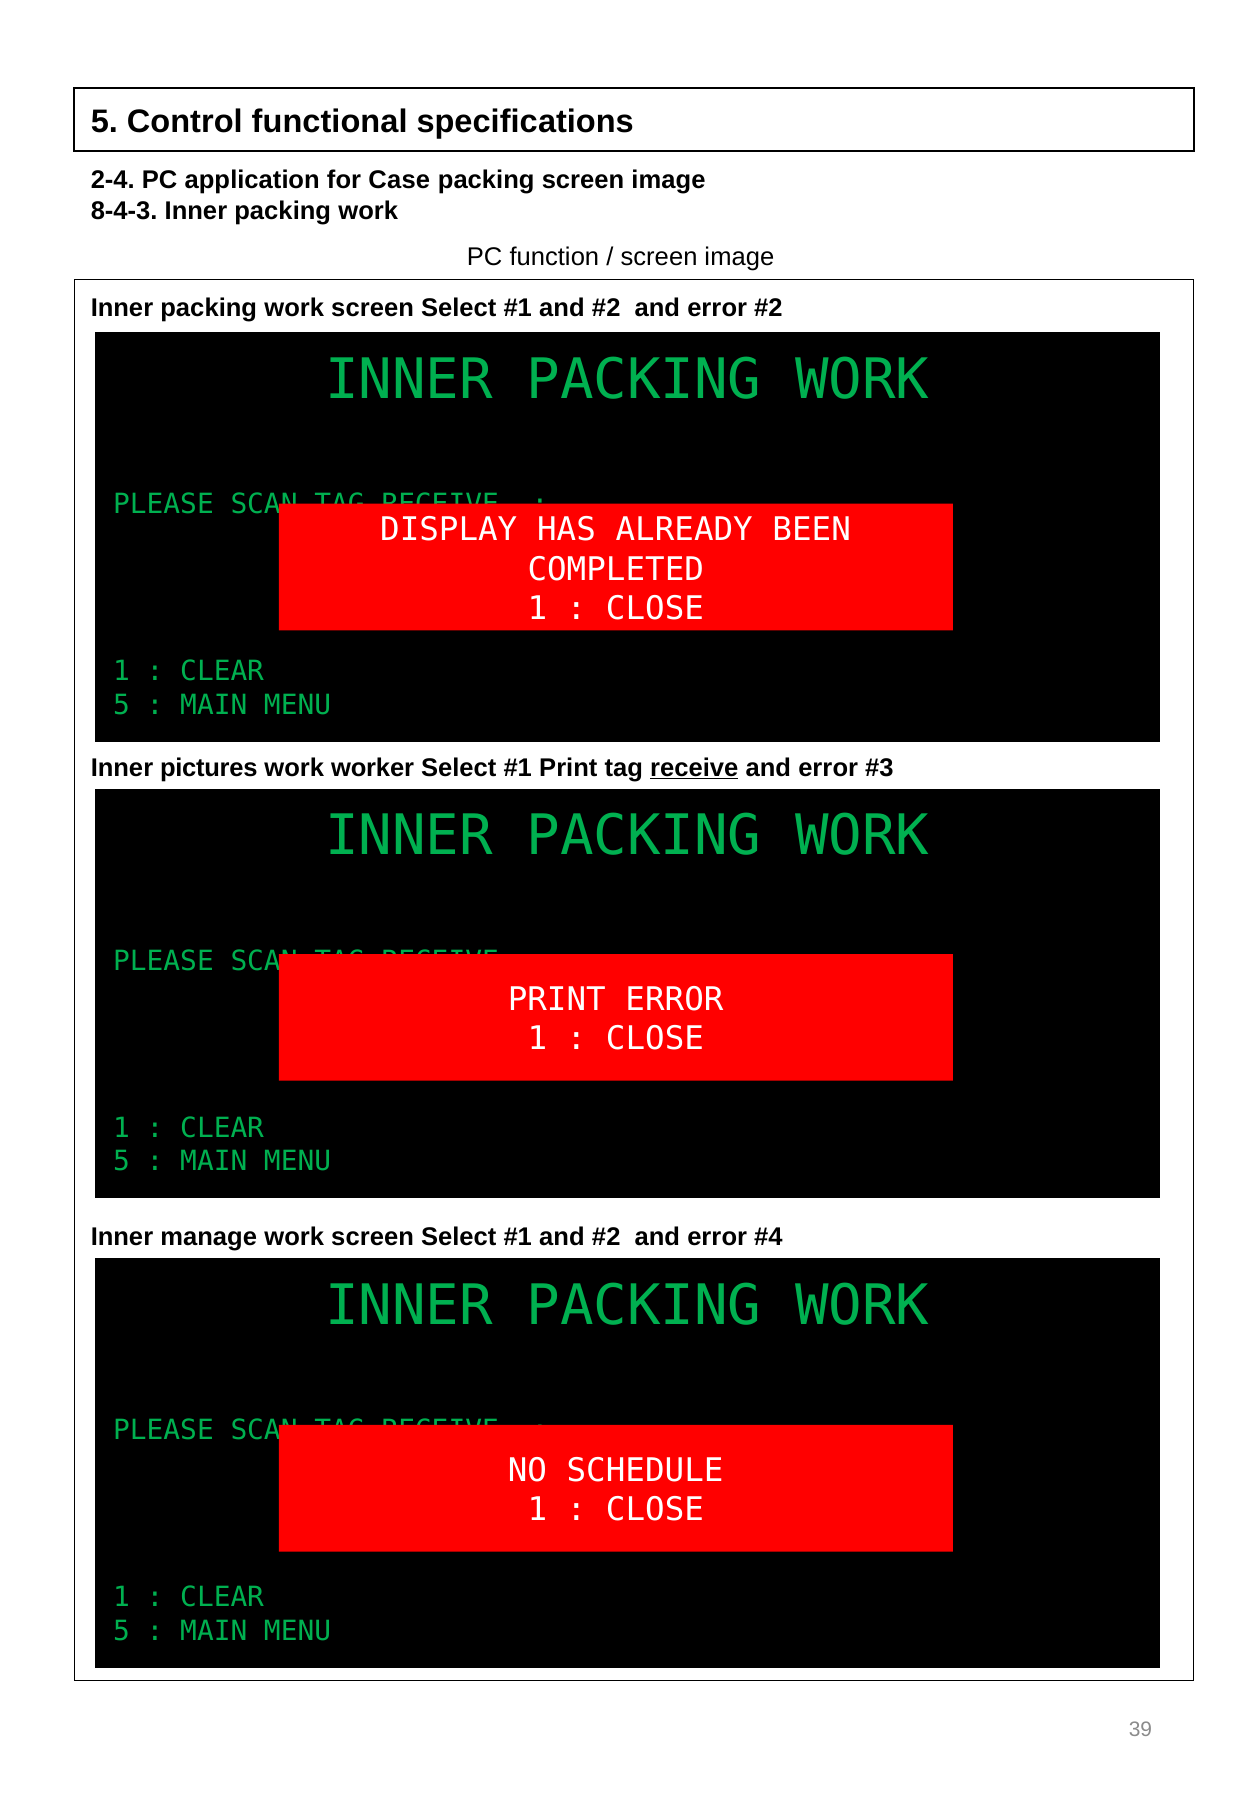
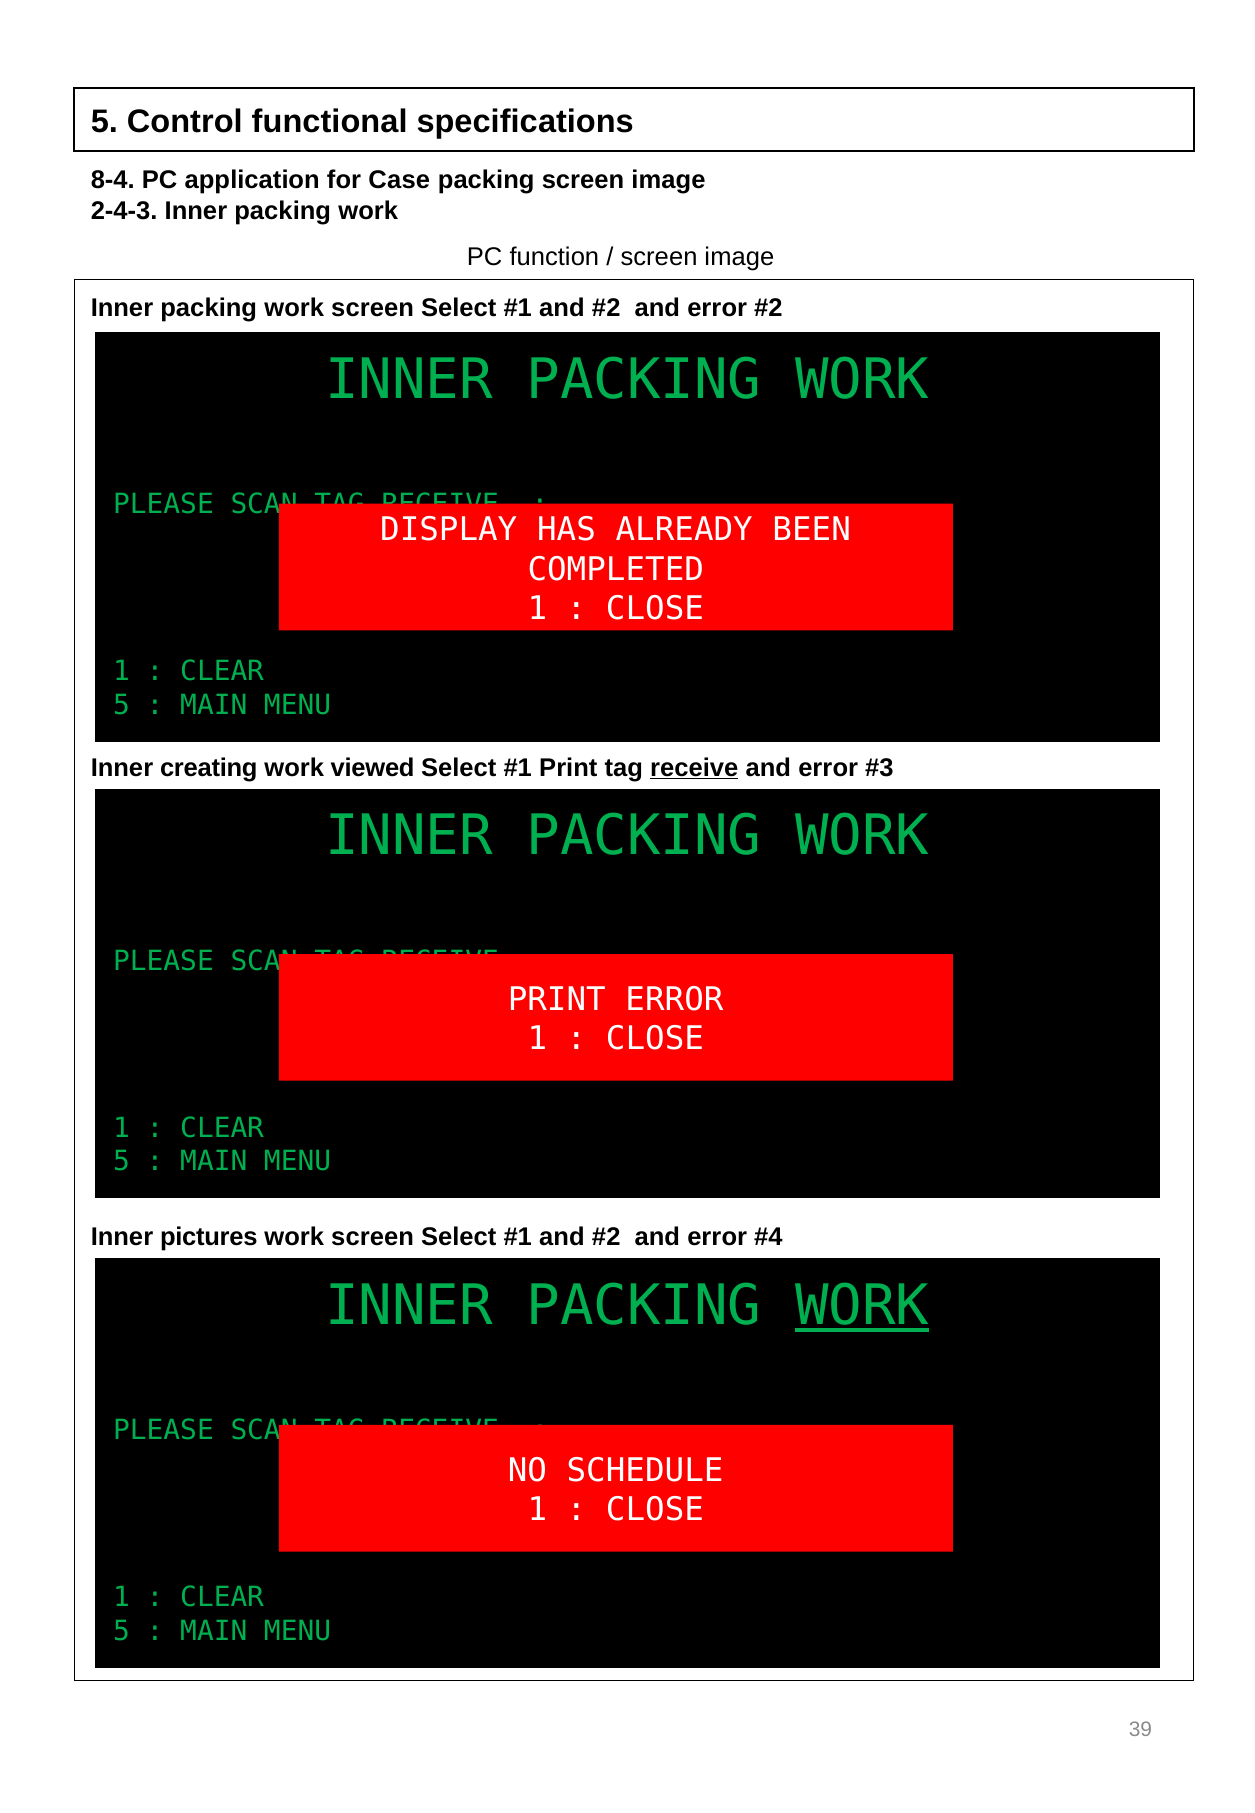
2-4: 2-4 -> 8-4 (113, 181)
8-4-3: 8-4-3 -> 2-4-3 (124, 211)
pictures: pictures -> creating (209, 768)
worker: worker -> viewed (373, 768)
manage: manage -> pictures (209, 1237)
WORK underline: none -> present (862, 1306)
